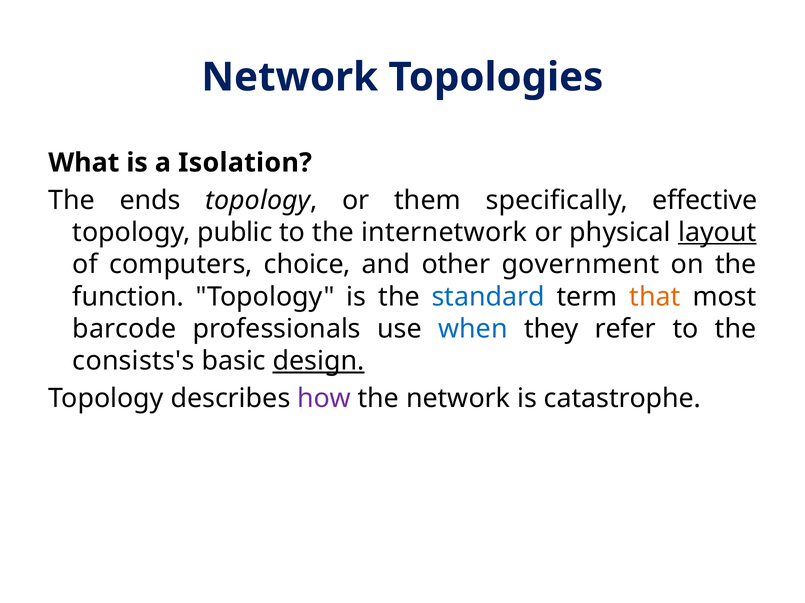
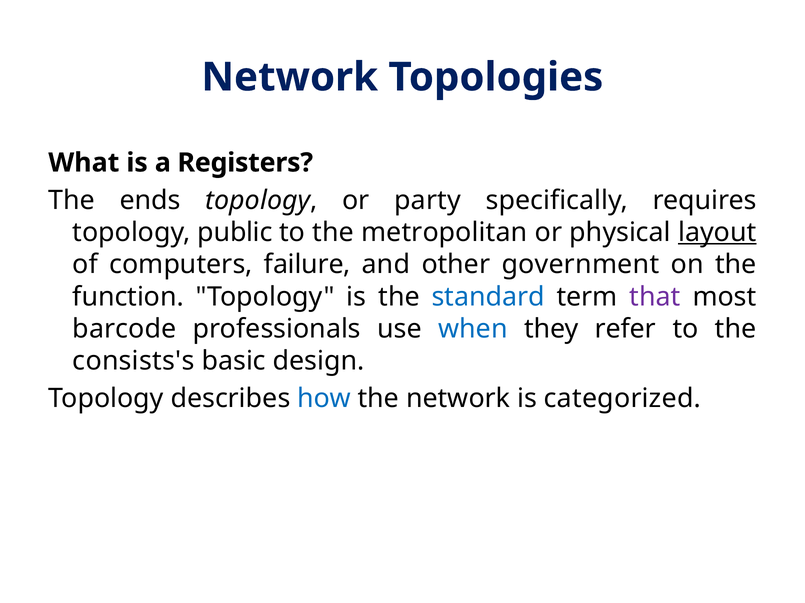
Isolation: Isolation -> Registers (245, 163)
them: them -> party (428, 200)
effective: effective -> requires (705, 200)
internetwork: internetwork -> metropolitan (444, 233)
choice: choice -> failure (307, 265)
that colour: orange -> purple (655, 297)
design underline: present -> none (319, 361)
how colour: purple -> blue (324, 399)
catastrophe: catastrophe -> categorized (622, 399)
